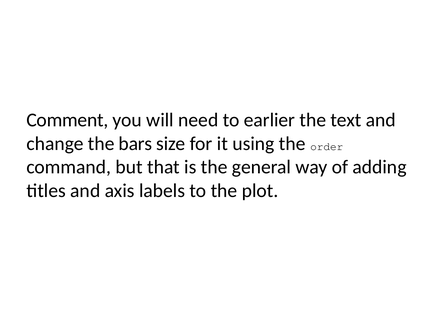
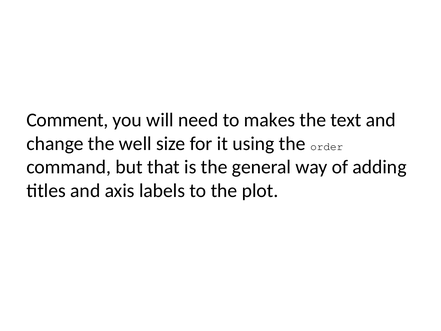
earlier: earlier -> makes (270, 120)
bars: bars -> well (135, 143)
